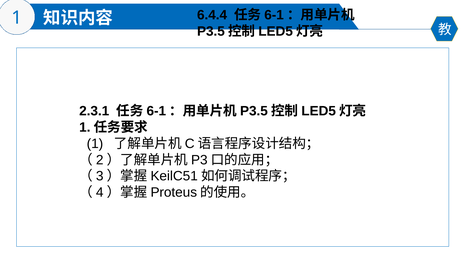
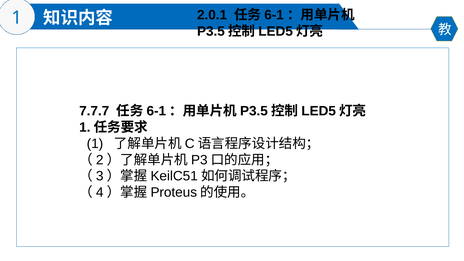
6.4.4: 6.4.4 -> 2.0.1 (212, 15)
2.3.1: 2.3.1 -> 7.7.7 (94, 111)
